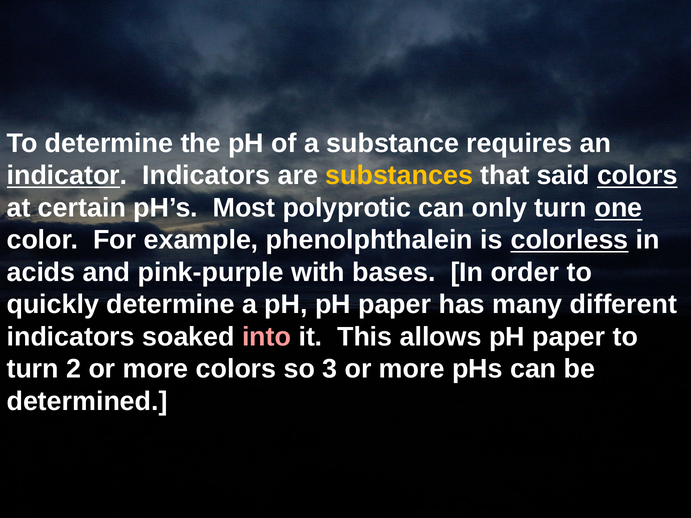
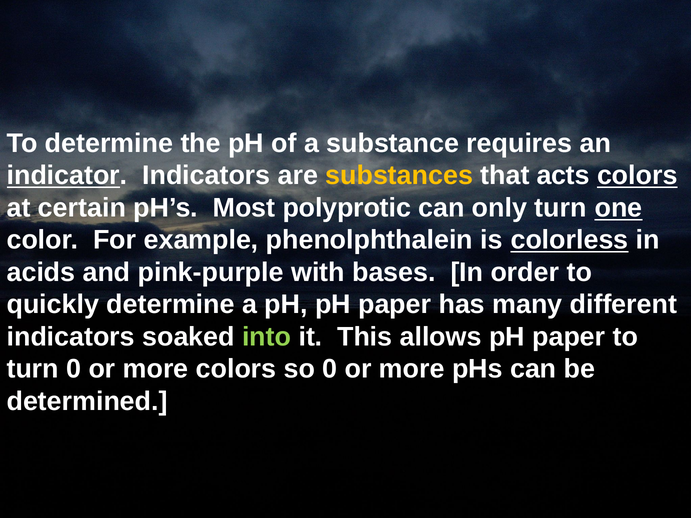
said: said -> acts (563, 176)
into colour: pink -> light green (267, 337)
turn 2: 2 -> 0 (74, 369)
so 3: 3 -> 0 (330, 369)
